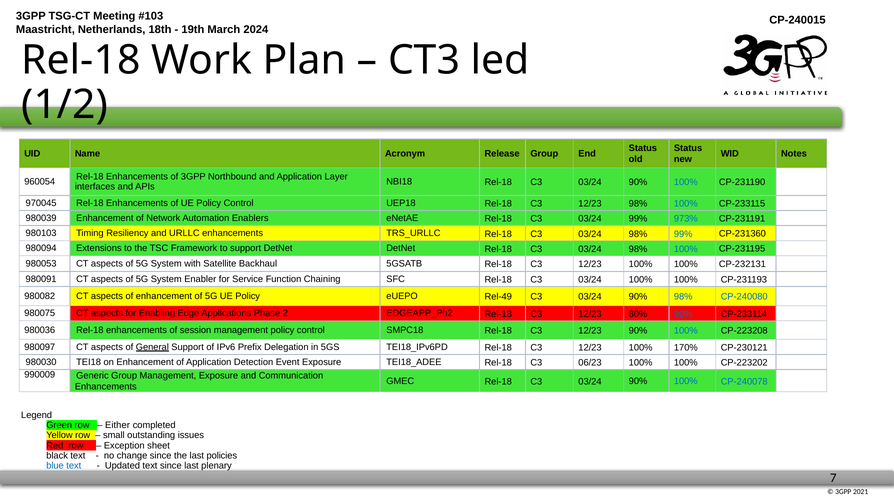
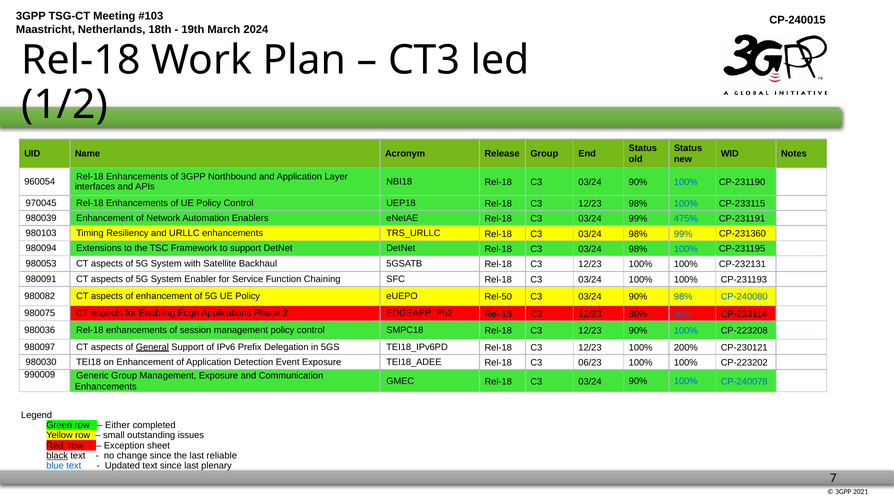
973%: 973% -> 475% (686, 219)
Rel-49: Rel-49 -> Rel-50 (498, 297)
170%: 170% -> 200% (686, 348)
black underline: none -> present (57, 455)
policies: policies -> reliable (222, 455)
